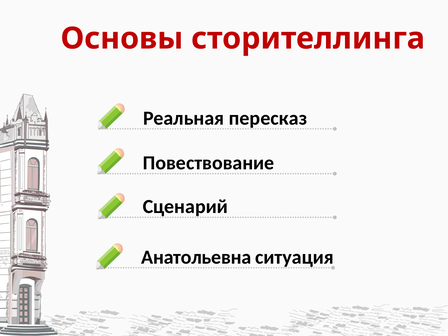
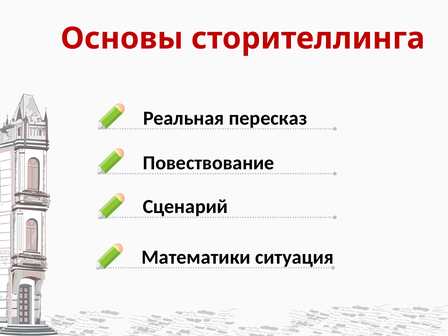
Анатольевна: Анатольевна -> Математики (196, 257)
